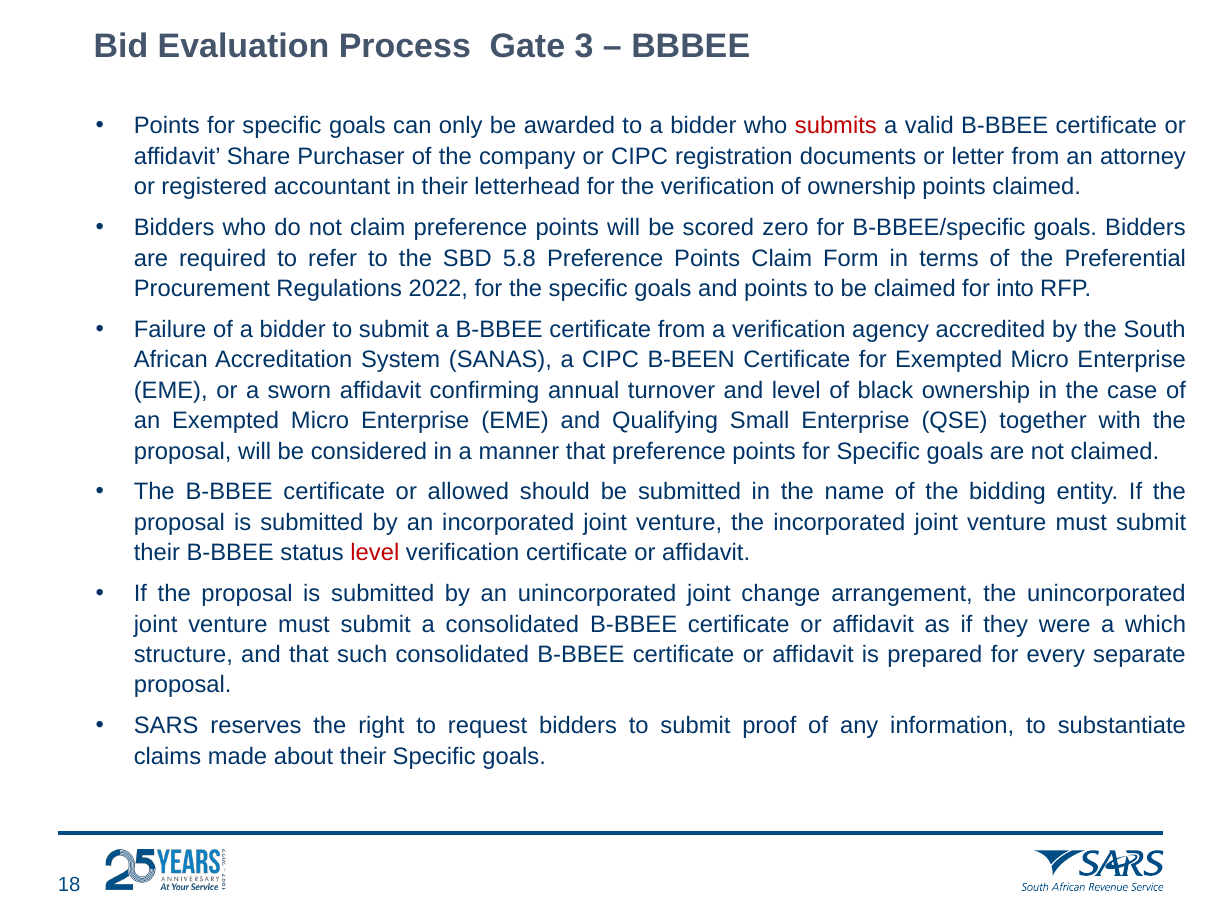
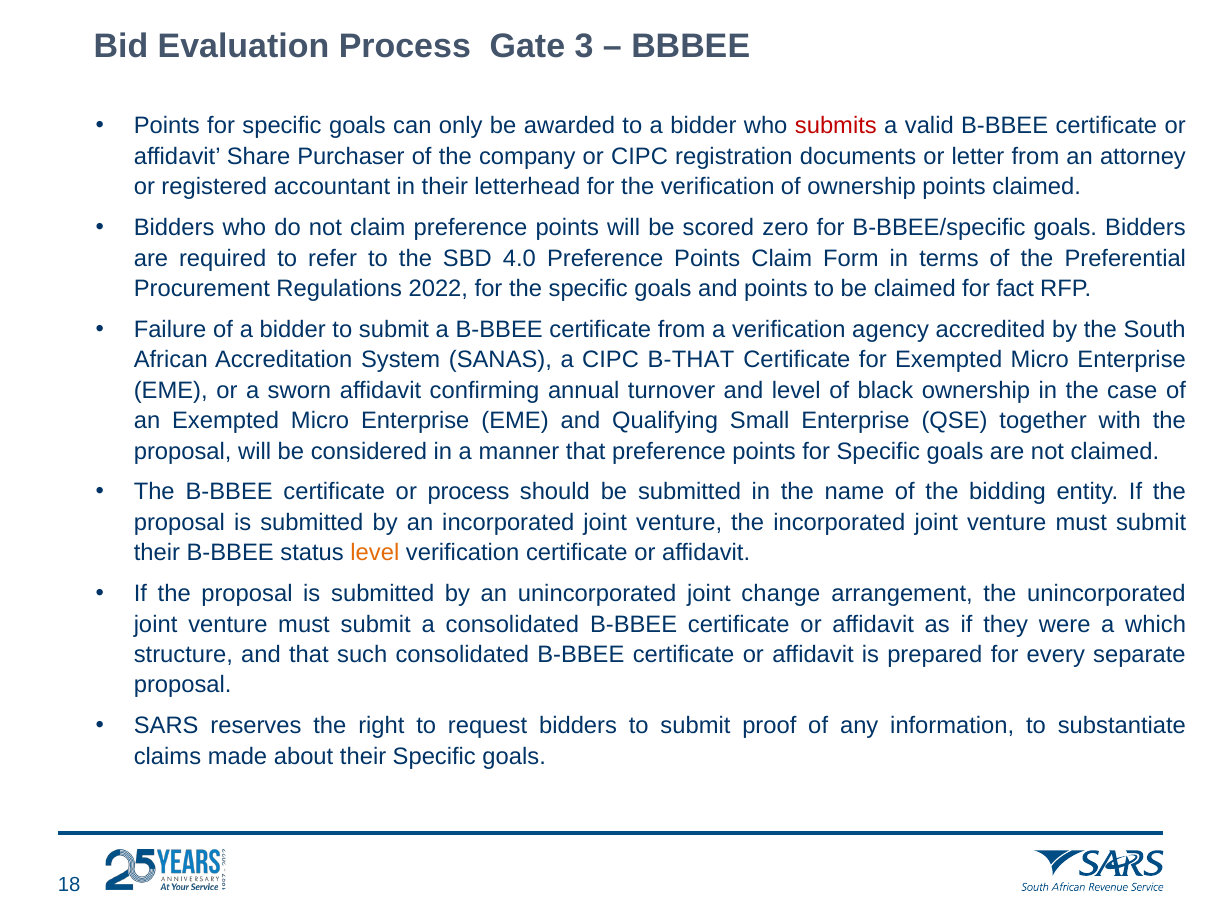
5.8: 5.8 -> 4.0 (519, 258)
into: into -> fact (1015, 289)
B-BEEN: B-BEEN -> B-THAT (691, 360)
or allowed: allowed -> process (469, 492)
level colour: red -> orange (375, 553)
